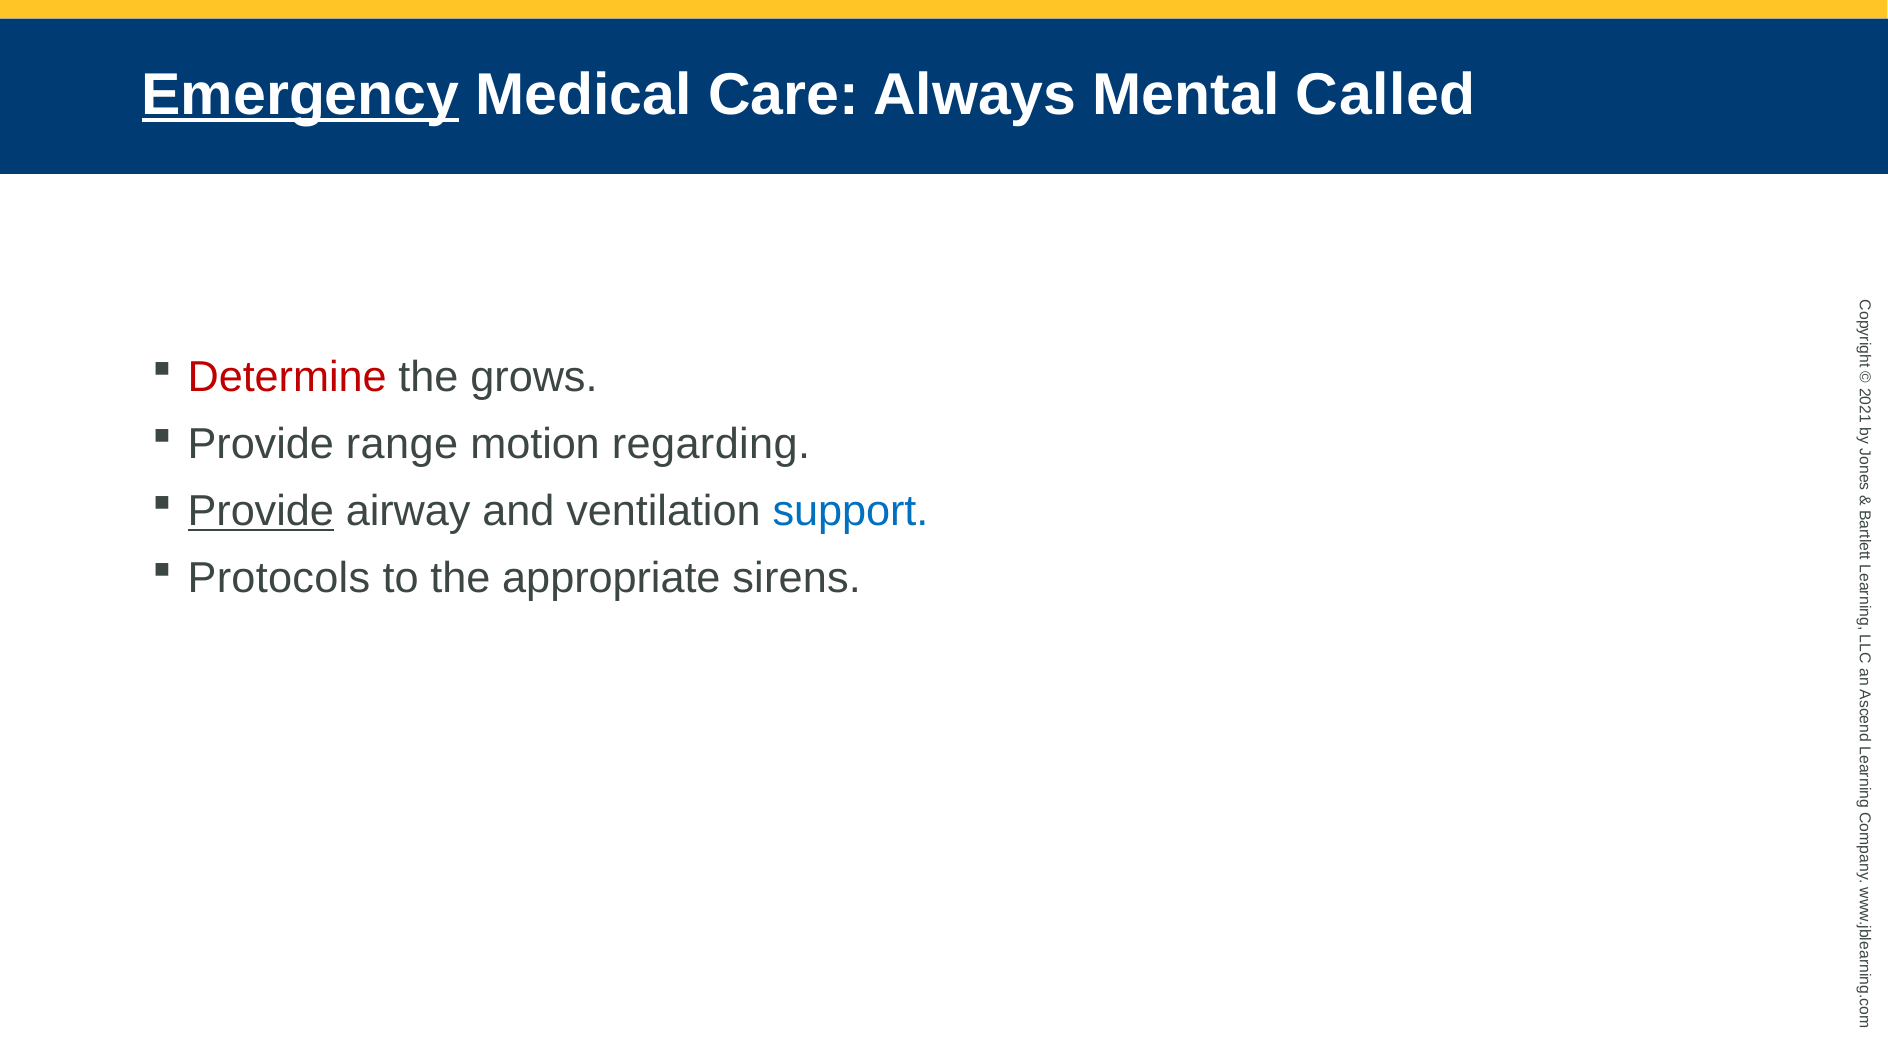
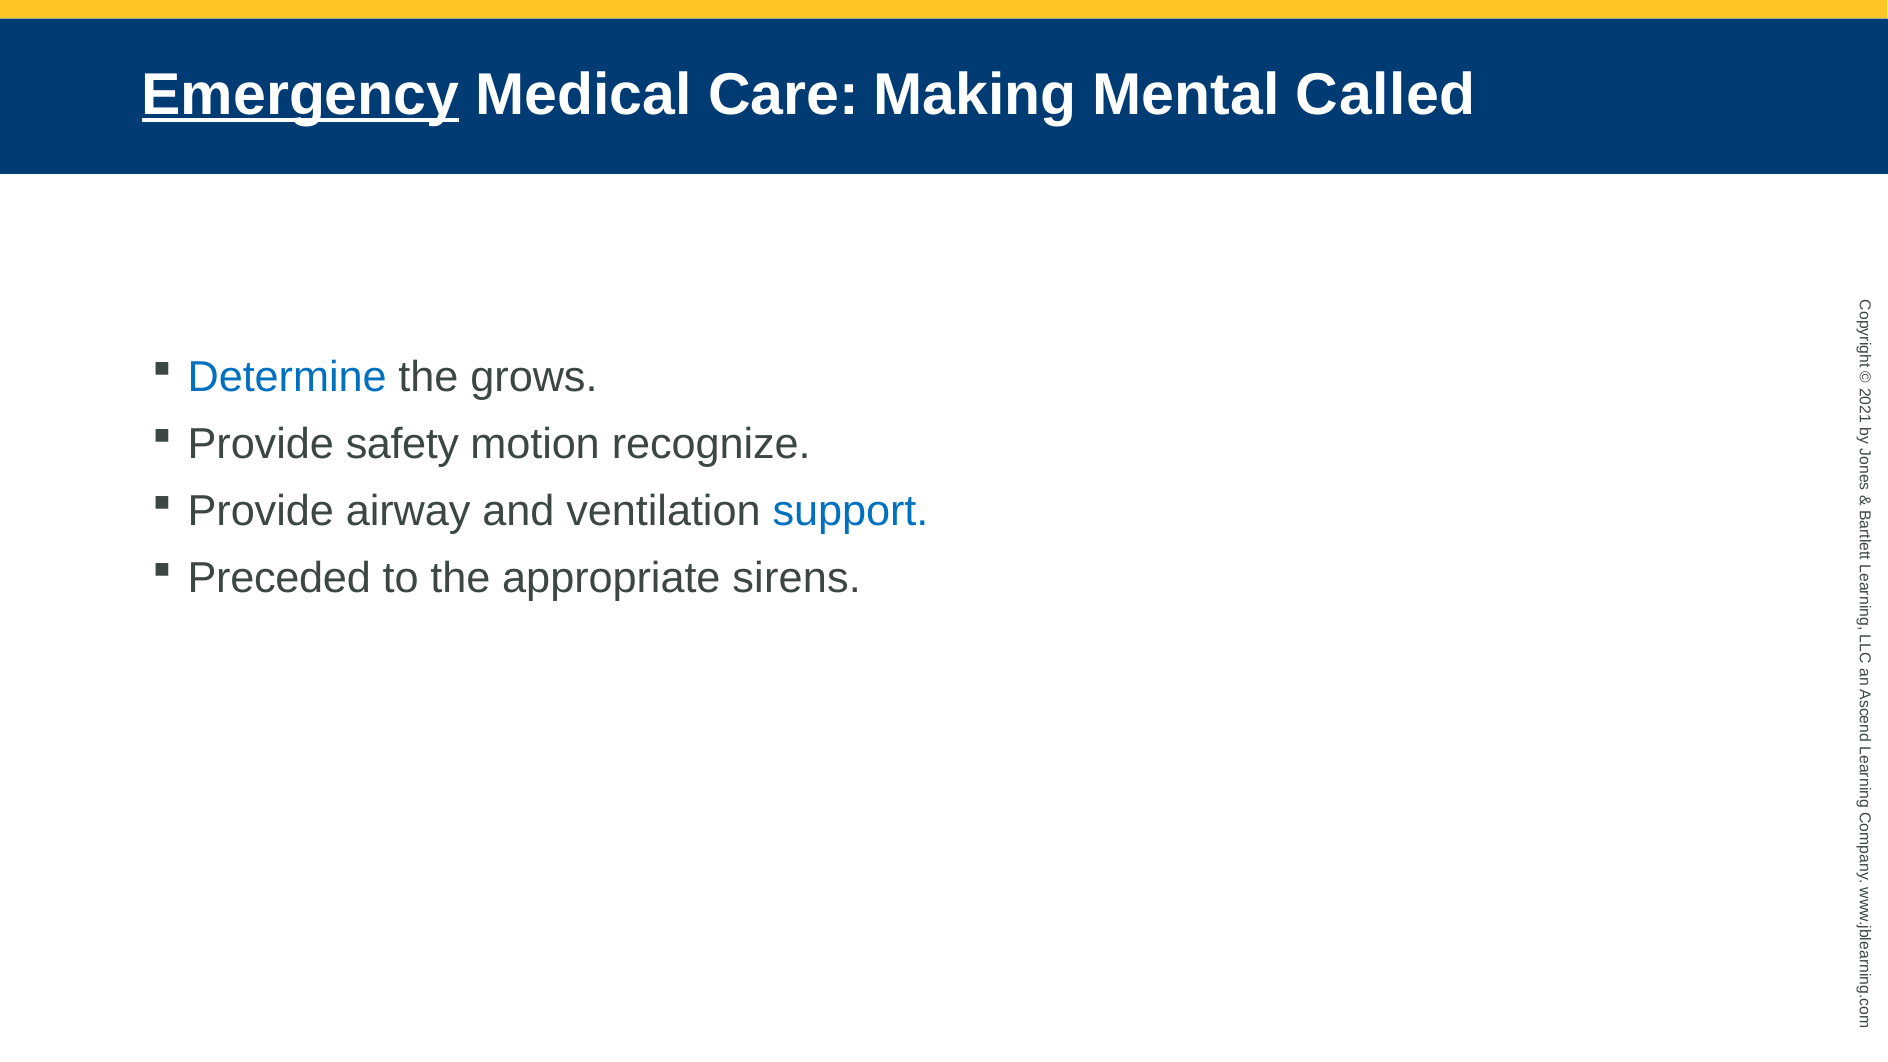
Always: Always -> Making (975, 95)
Determine colour: red -> blue (287, 377)
range: range -> safety (402, 444)
regarding: regarding -> recognize (711, 444)
Provide underline: present -> none (261, 511)
Protocols: Protocols -> Preceded (279, 578)
